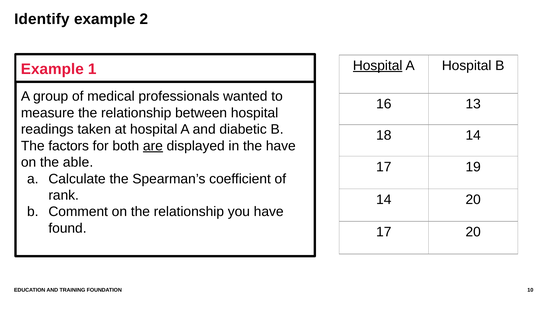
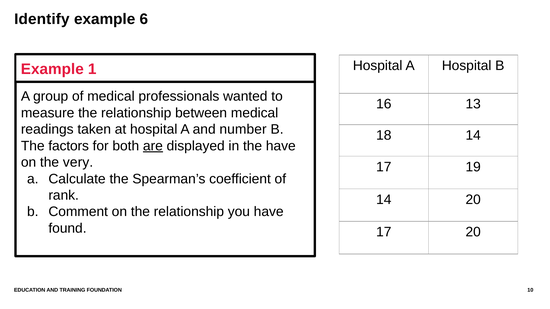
2: 2 -> 6 (144, 19)
Hospital underline: present -> none (378, 66)
between hospital: hospital -> medical (255, 113)
diabetic: diabetic -> number (243, 130)
able: able -> very (78, 163)
